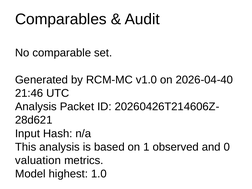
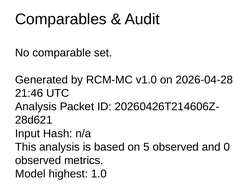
2026-04-40: 2026-04-40 -> 2026-04-28 (204, 80)
1: 1 -> 5 (146, 147)
valuation: valuation -> observed (38, 160)
